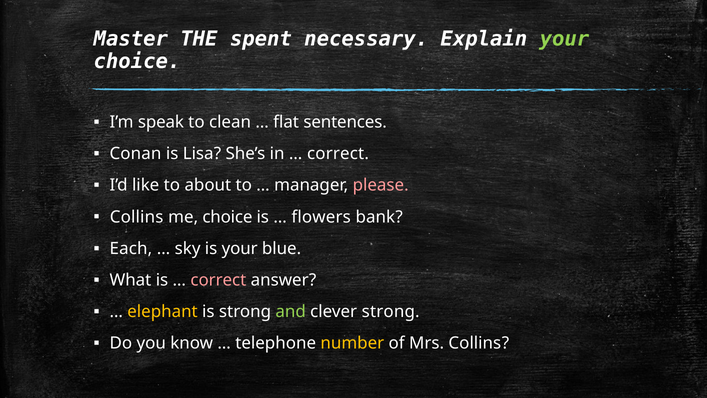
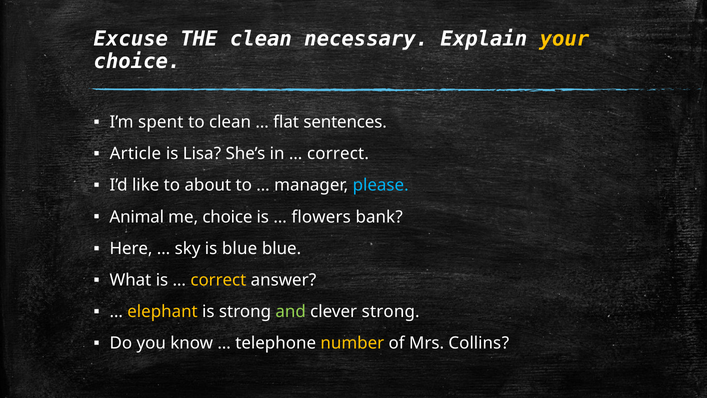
Master: Master -> Excuse (131, 39)
THE spent: spent -> clean (261, 39)
your colour: light green -> yellow (564, 39)
speak: speak -> spent (161, 122)
Conan: Conan -> Article (135, 154)
please colour: pink -> light blue (381, 185)
Collins: Collins -> Animal (137, 217)
Each: Each -> Here (131, 248)
is your: your -> blue (240, 248)
correct colour: pink -> yellow (218, 280)
